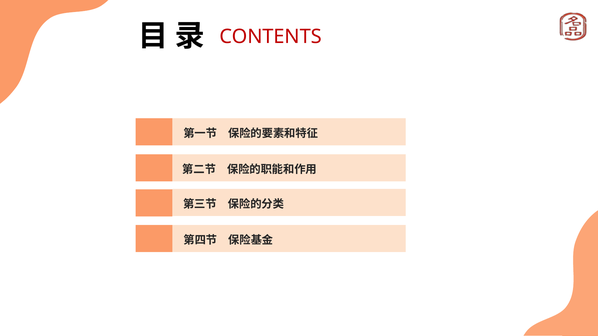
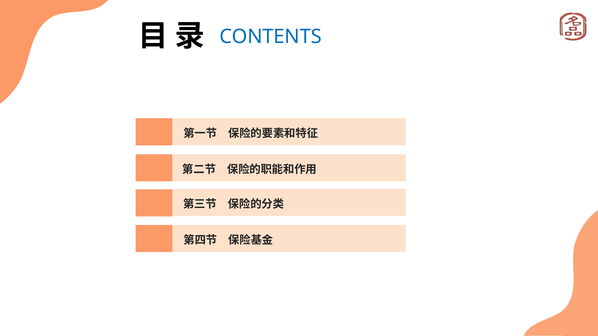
CONTENTS colour: red -> blue (271, 36)
